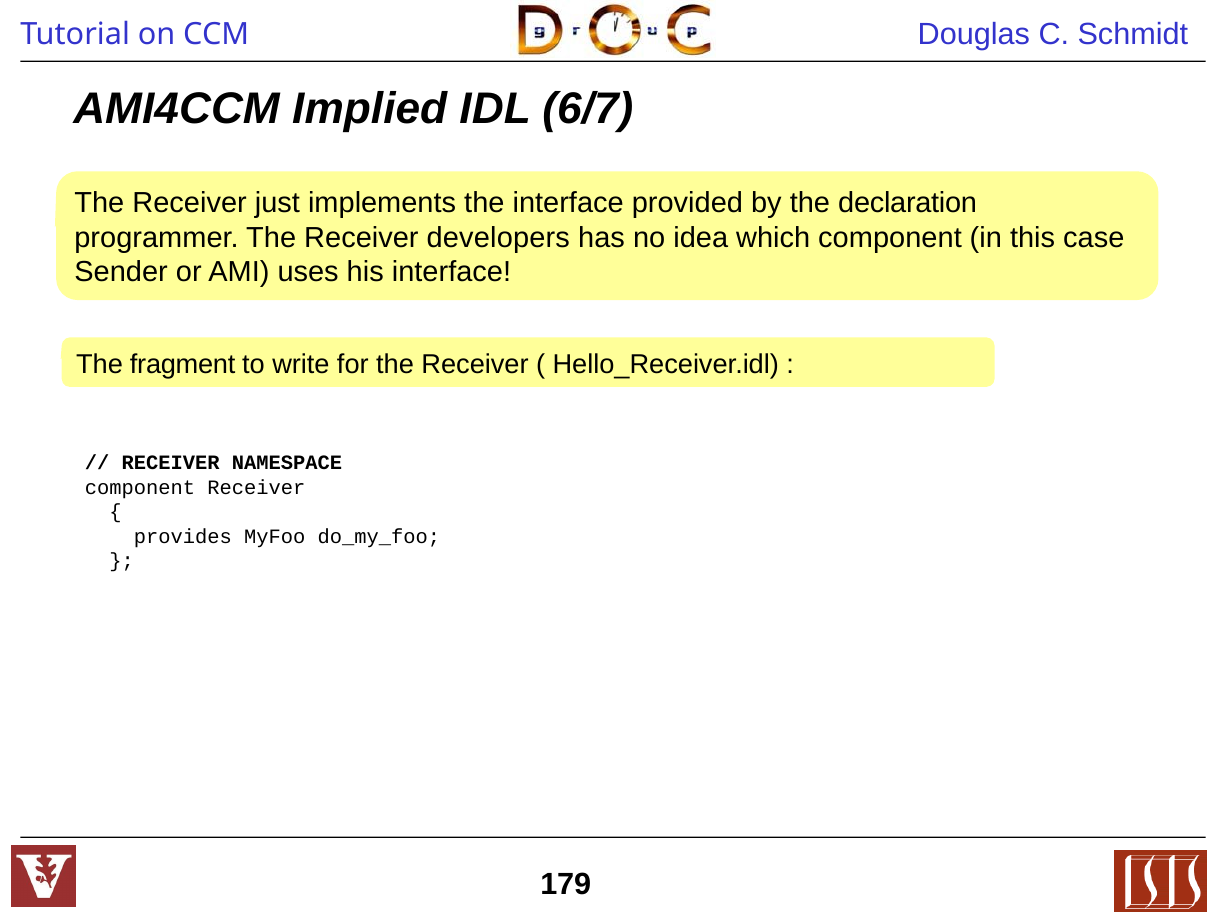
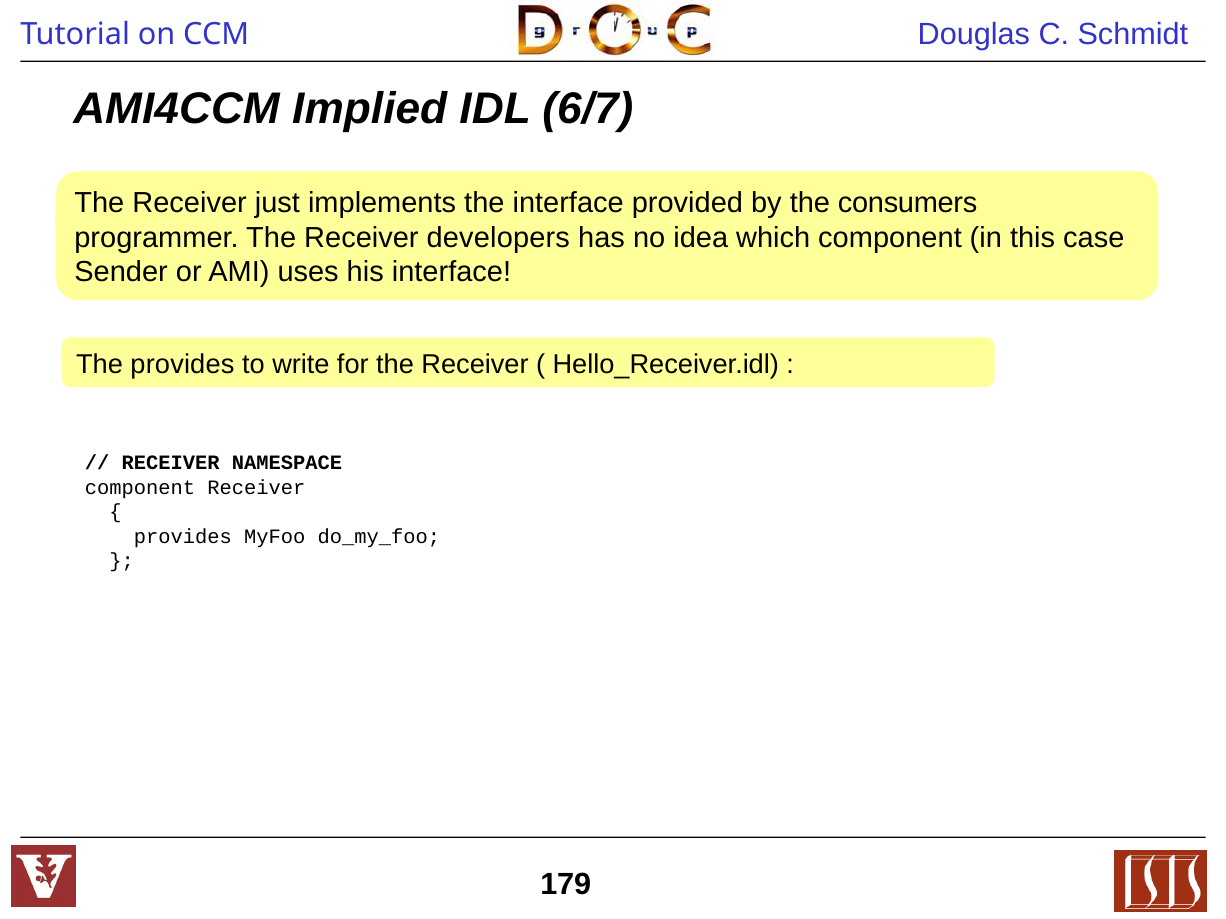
declaration: declaration -> consumers (908, 203)
The fragment: fragment -> provides (182, 364)
